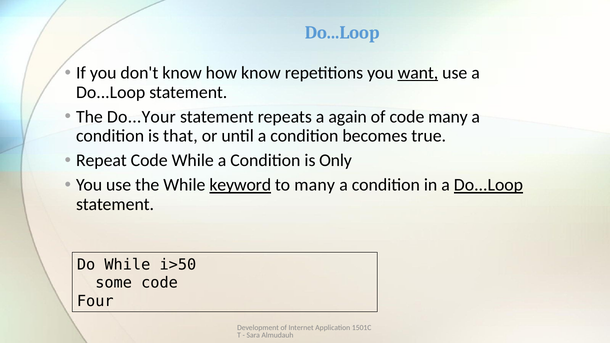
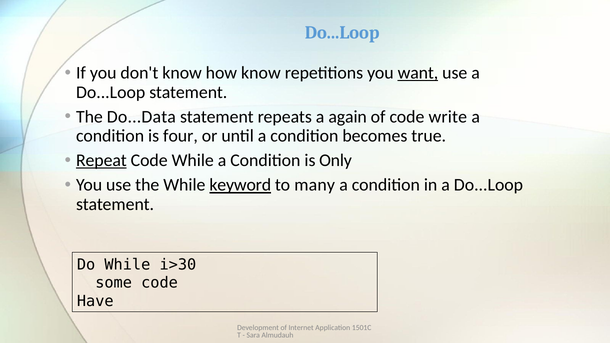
Do...Your: Do...Your -> Do...Data (141, 117)
code many: many -> write (448, 117)
that: that -> four (180, 136)
Repeat underline: none -> present (101, 161)
Do...Loop underline: present -> none (488, 185)
i>50: i>50 -> i>30 (178, 265)
Four: Four -> Have (95, 301)
